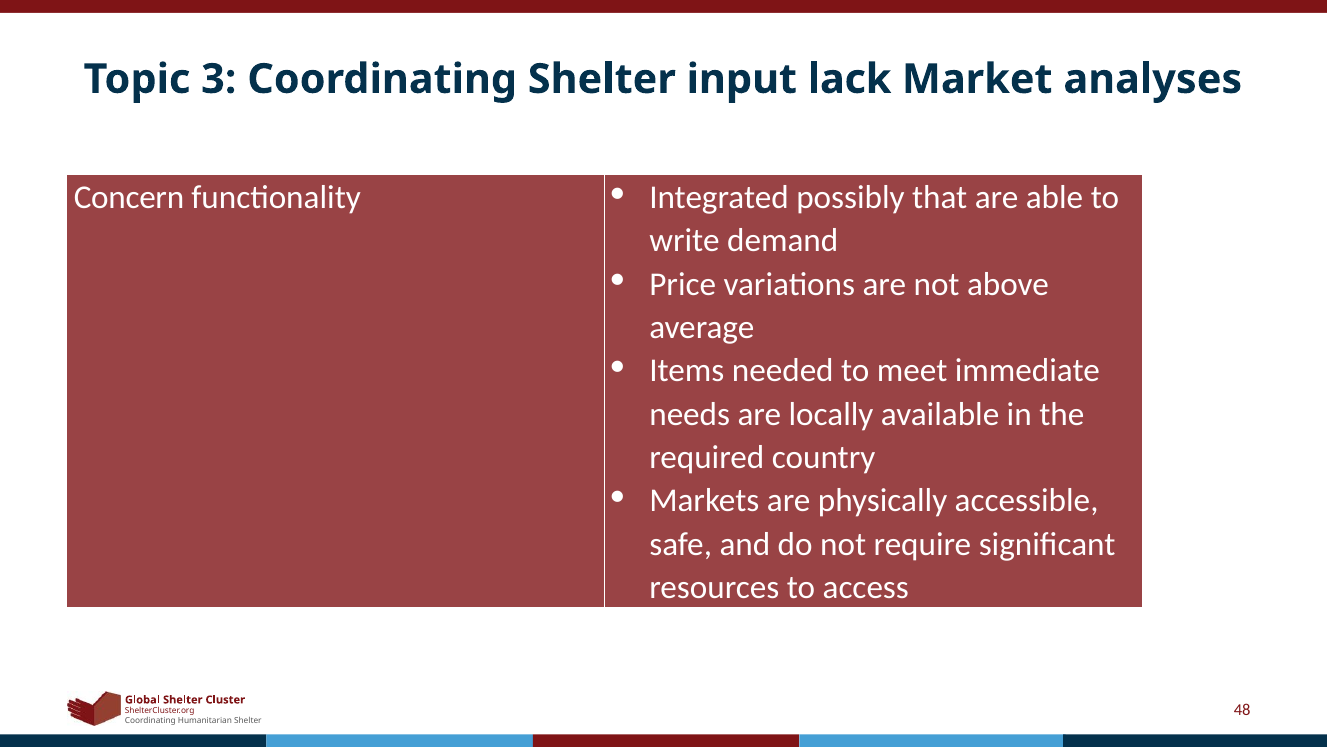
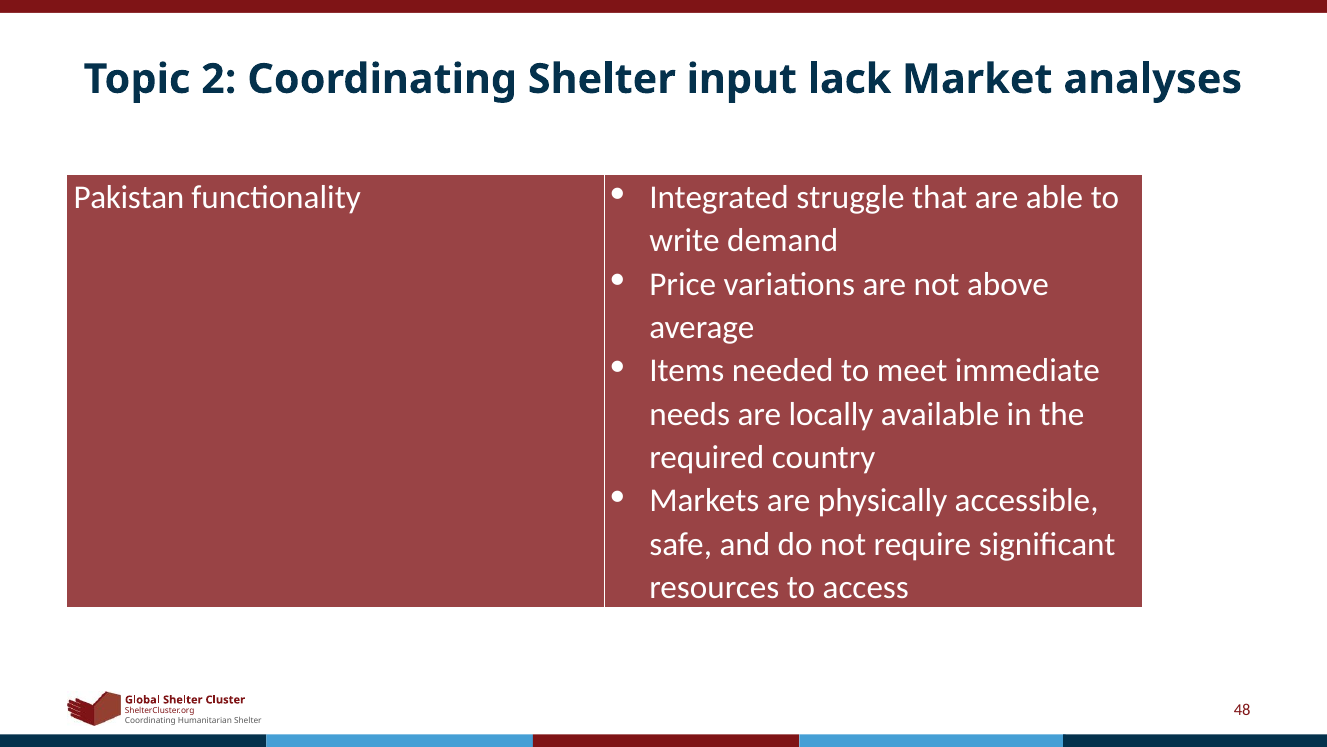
3: 3 -> 2 (219, 79)
Concern: Concern -> Pakistan (129, 198)
possibly: possibly -> struggle (850, 198)
